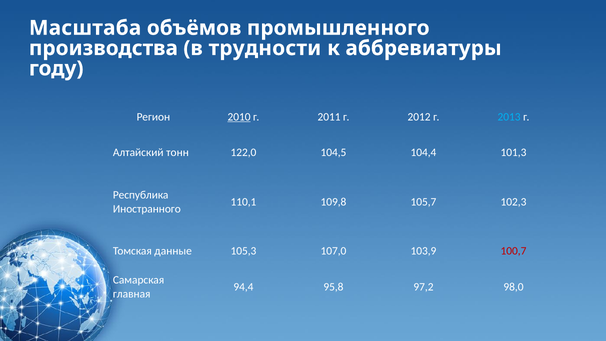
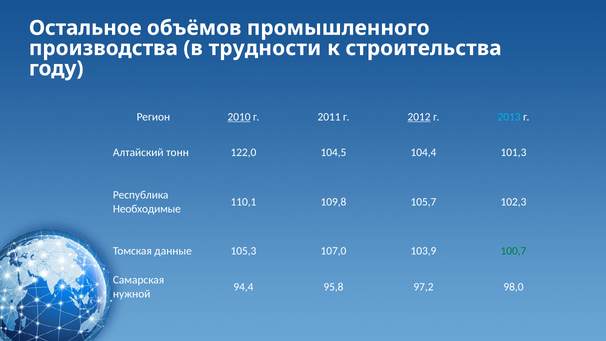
Масштаба: Масштаба -> Остальное (85, 28)
аббревиатуры: аббревиатуры -> строительства (424, 48)
2012 underline: none -> present (419, 117)
Иностранного: Иностранного -> Необходимые (147, 209)
100,7 colour: red -> green (513, 251)
главная: главная -> нужной (132, 294)
